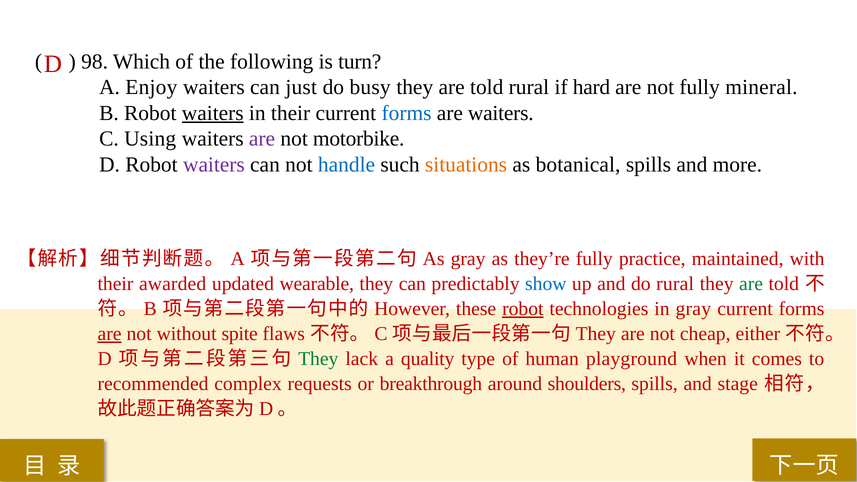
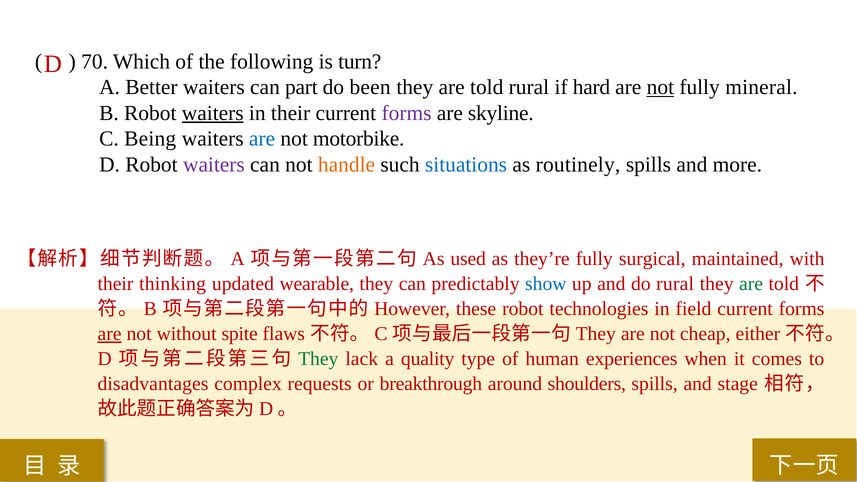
98: 98 -> 70 (95, 62)
Enjoy: Enjoy -> Better (151, 87)
just: just -> part (301, 87)
busy: busy -> been (370, 87)
not underline: none -> present (660, 87)
forms colour: blue -> purple (407, 113)
are waiters: waiters -> skyline (501, 113)
Using: Using -> Being (150, 139)
are colour: purple -> blue (262, 139)
handle colour: blue -> orange (347, 165)
situations colour: orange -> blue (466, 165)
botanical: botanical -> routinely (578, 165)
As gray: gray -> used (468, 259)
practice: practice -> surgical (652, 259)
awarded: awarded -> thinking (173, 284)
robot underline: present -> none (523, 309)
in gray: gray -> field (693, 309)
playground: playground -> experiences (632, 359)
recommended: recommended -> disadvantages (153, 384)
